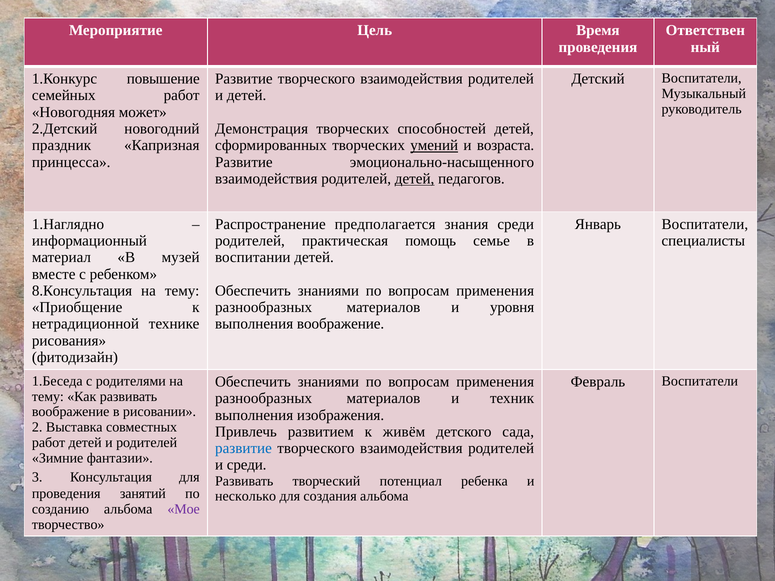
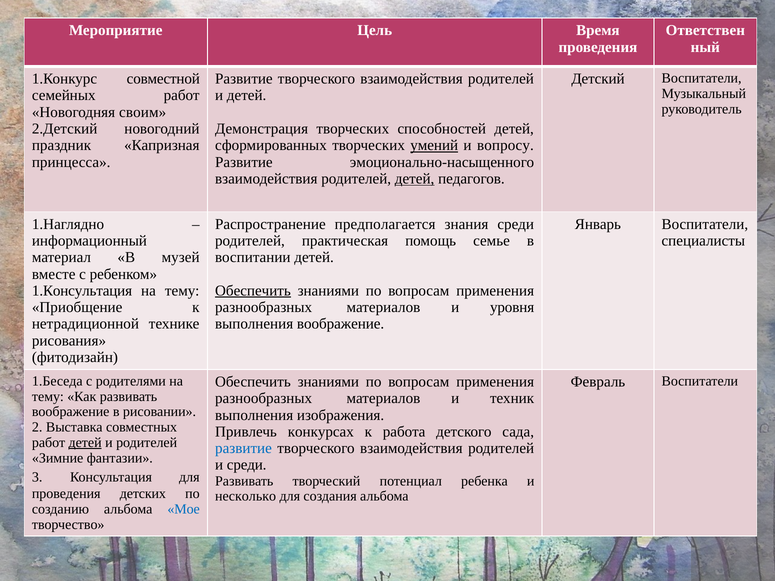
повышение: повышение -> совместной (163, 79)
может: может -> своим (143, 112)
возраста: возраста -> вопросу (505, 146)
8.Консультация: 8.Консультация -> 1.Консультация (82, 291)
Обеспечить underline: none -> present (253, 291)
развитием: развитием -> конкурсах (321, 432)
живём: живём -> работа (404, 432)
детей underline: none -> present (85, 443)
занятий: занятий -> детских (143, 494)
Мое colour: purple -> blue (184, 509)
